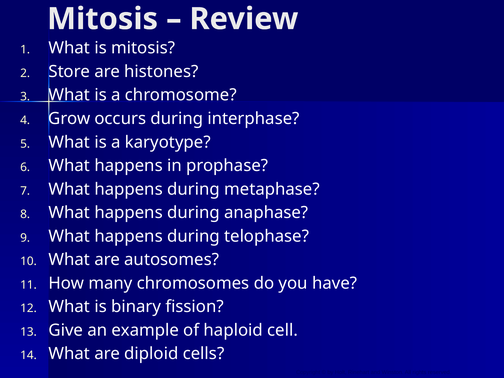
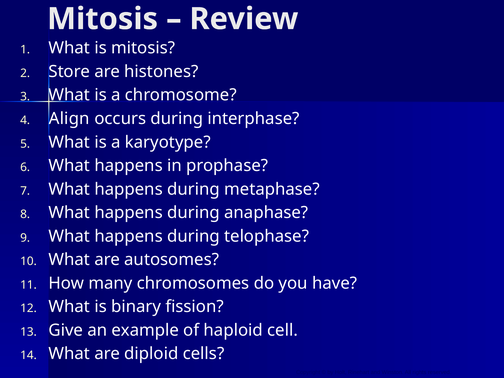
Grow: Grow -> Align (69, 119)
